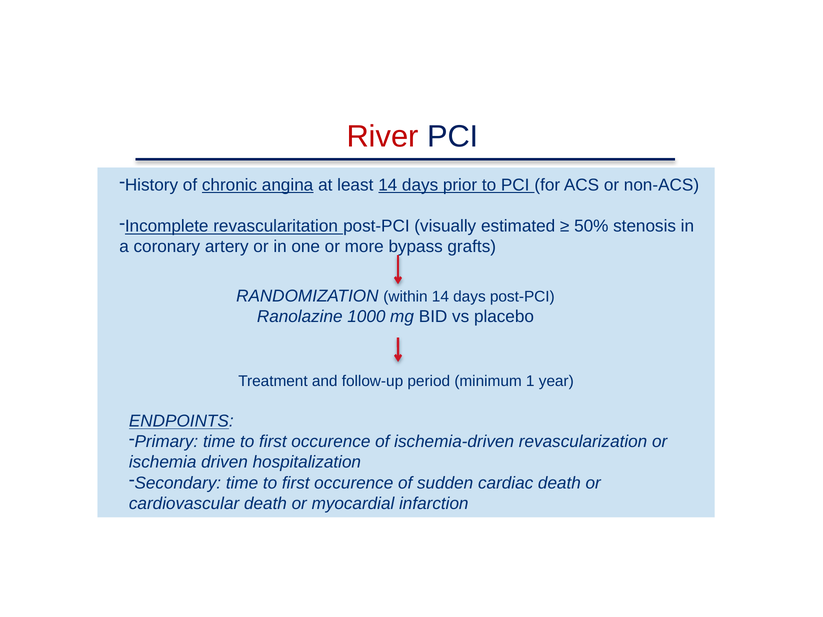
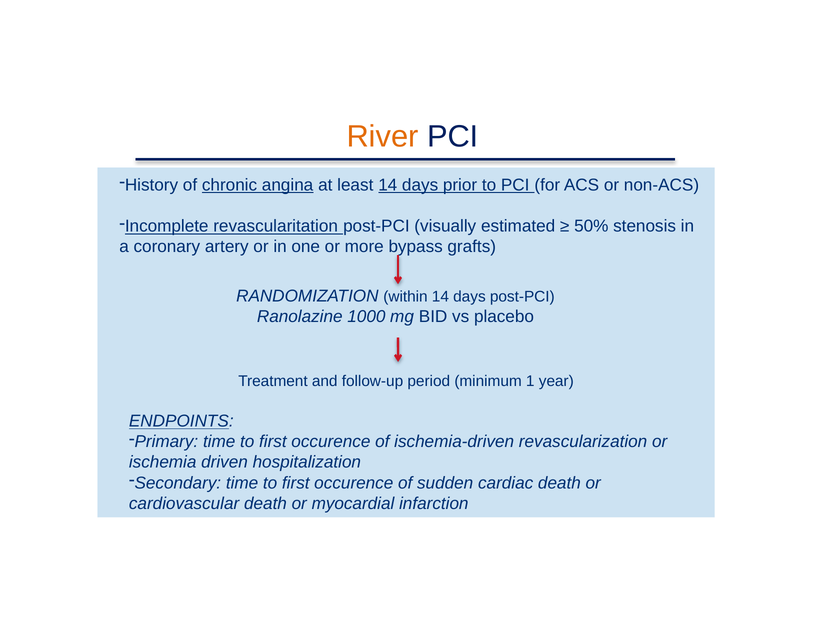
River colour: red -> orange (383, 137)
